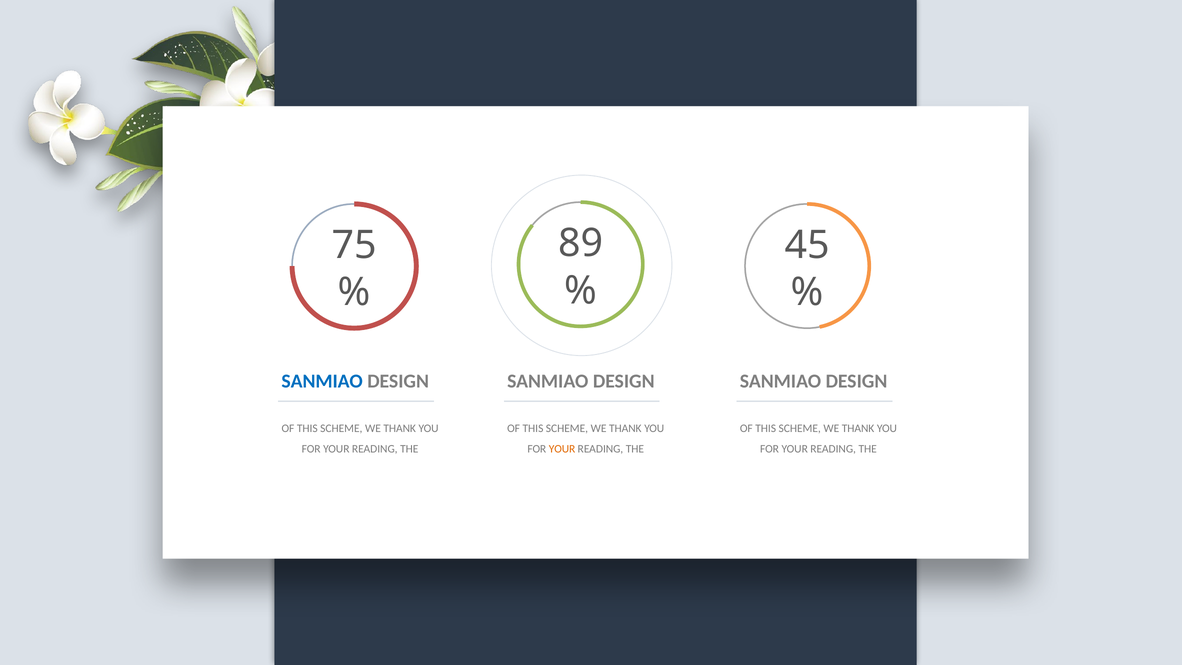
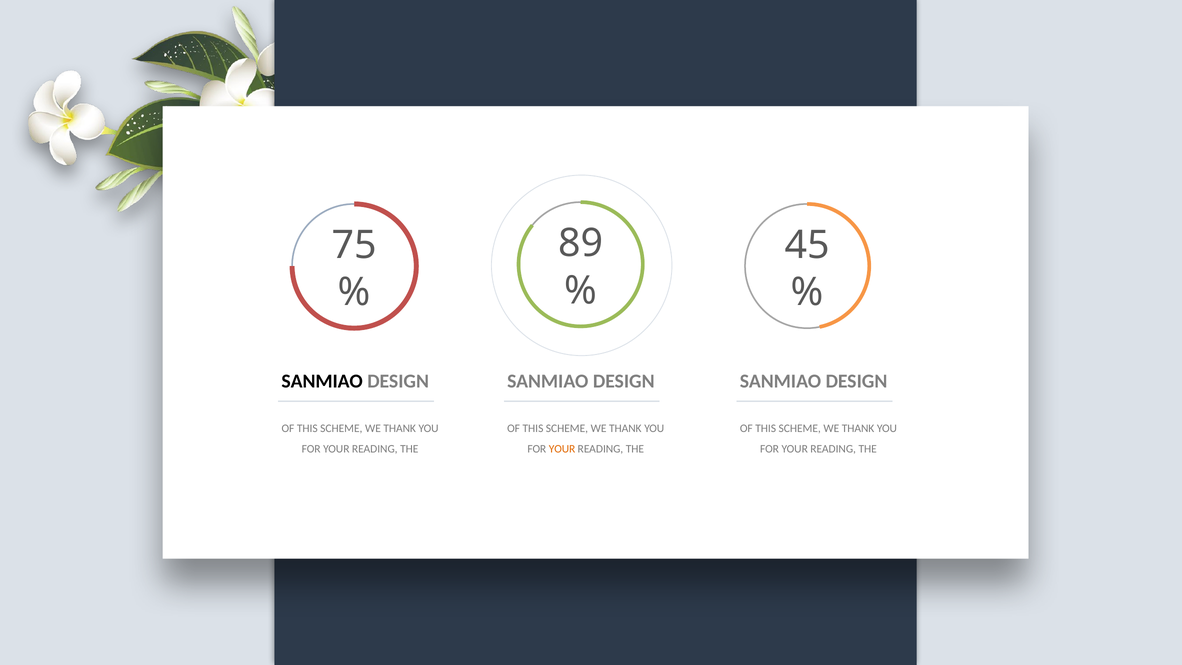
SANMIAO colour: blue -> black (322, 381)
